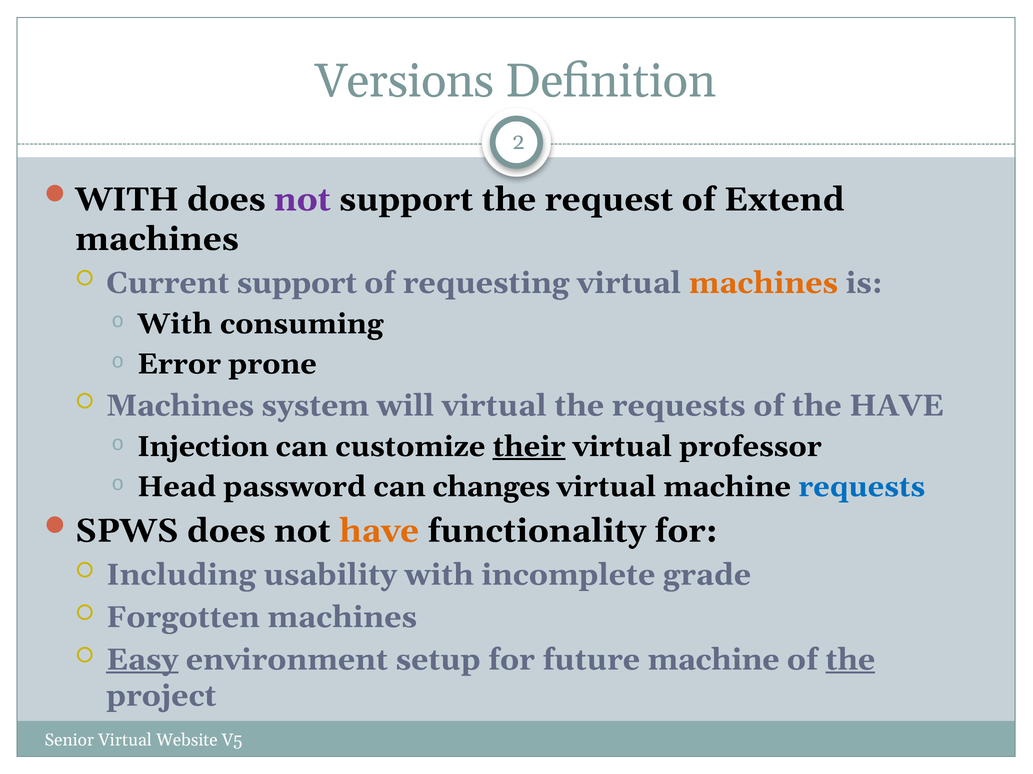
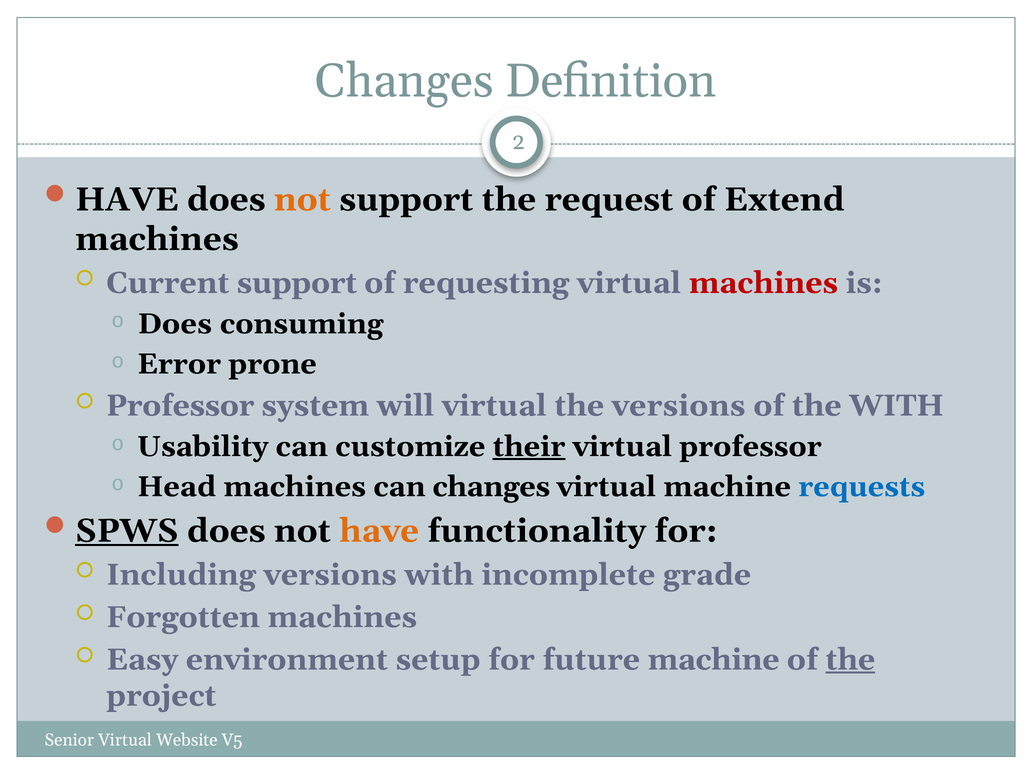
Versions: Versions -> Changes (405, 81)
WITH: WITH -> HAVE (127, 200)
not colour: purple -> orange (302, 200)
machines colour: orange -> red (763, 283)
With: With -> Does (175, 324)
Machines: Machines -> Professor (180, 406)
the requests: requests -> versions (679, 406)
the HAVE: HAVE -> WITH (897, 406)
Injection: Injection -> Usability (203, 447)
Head password: password -> machines (295, 487)
SPWS underline: none -> present (127, 531)
Including usability: usability -> versions (330, 575)
Easy underline: present -> none (142, 660)
